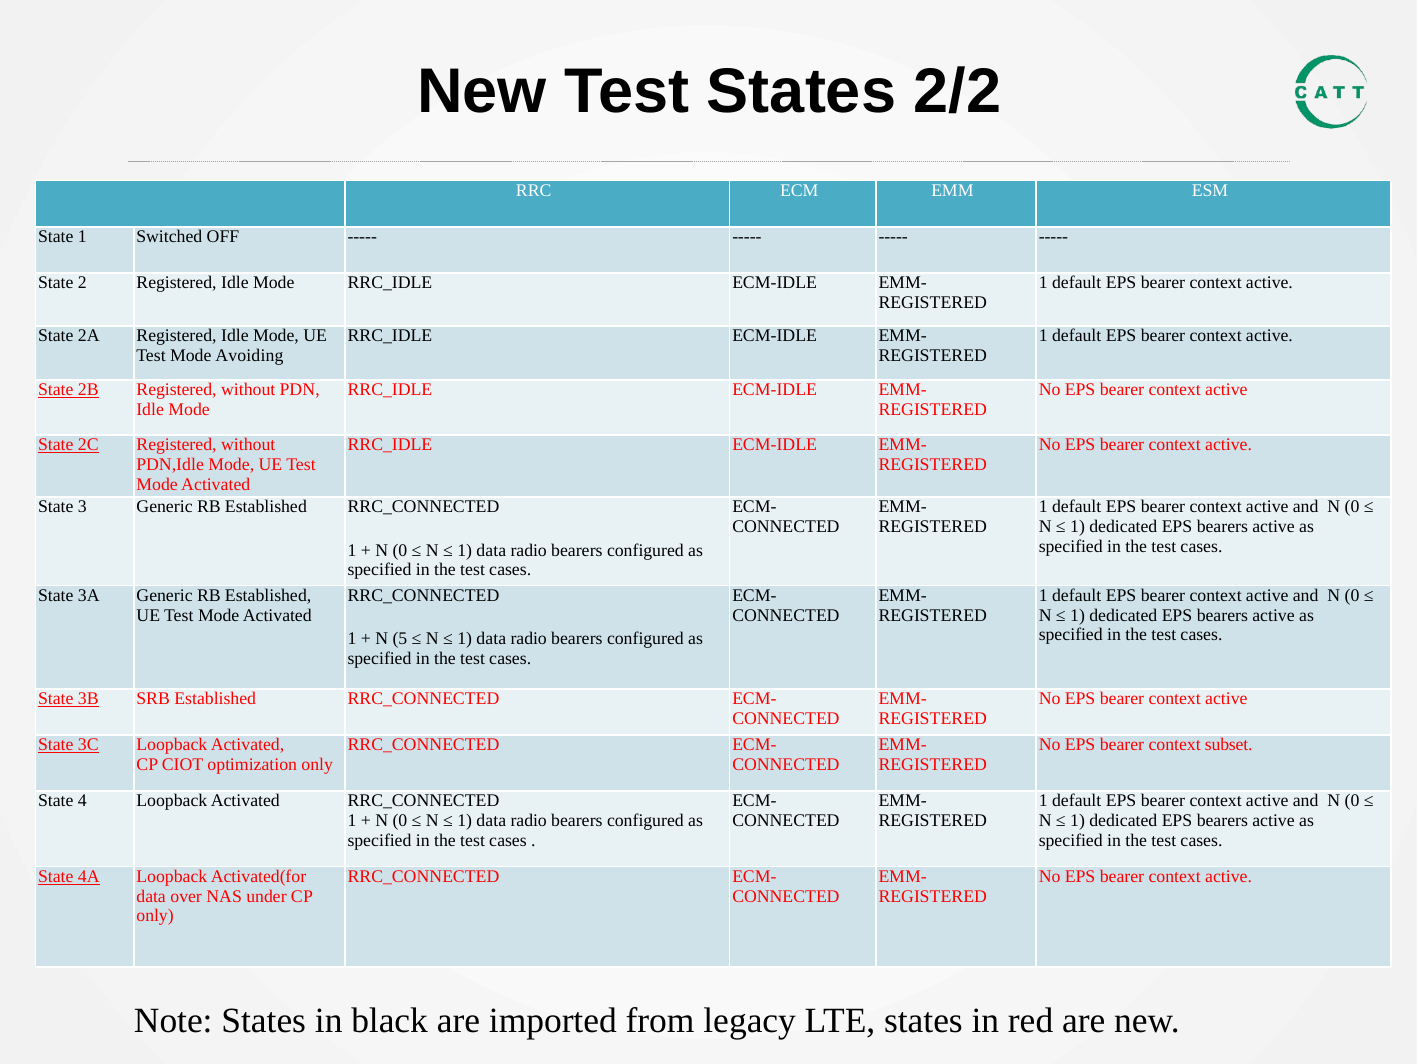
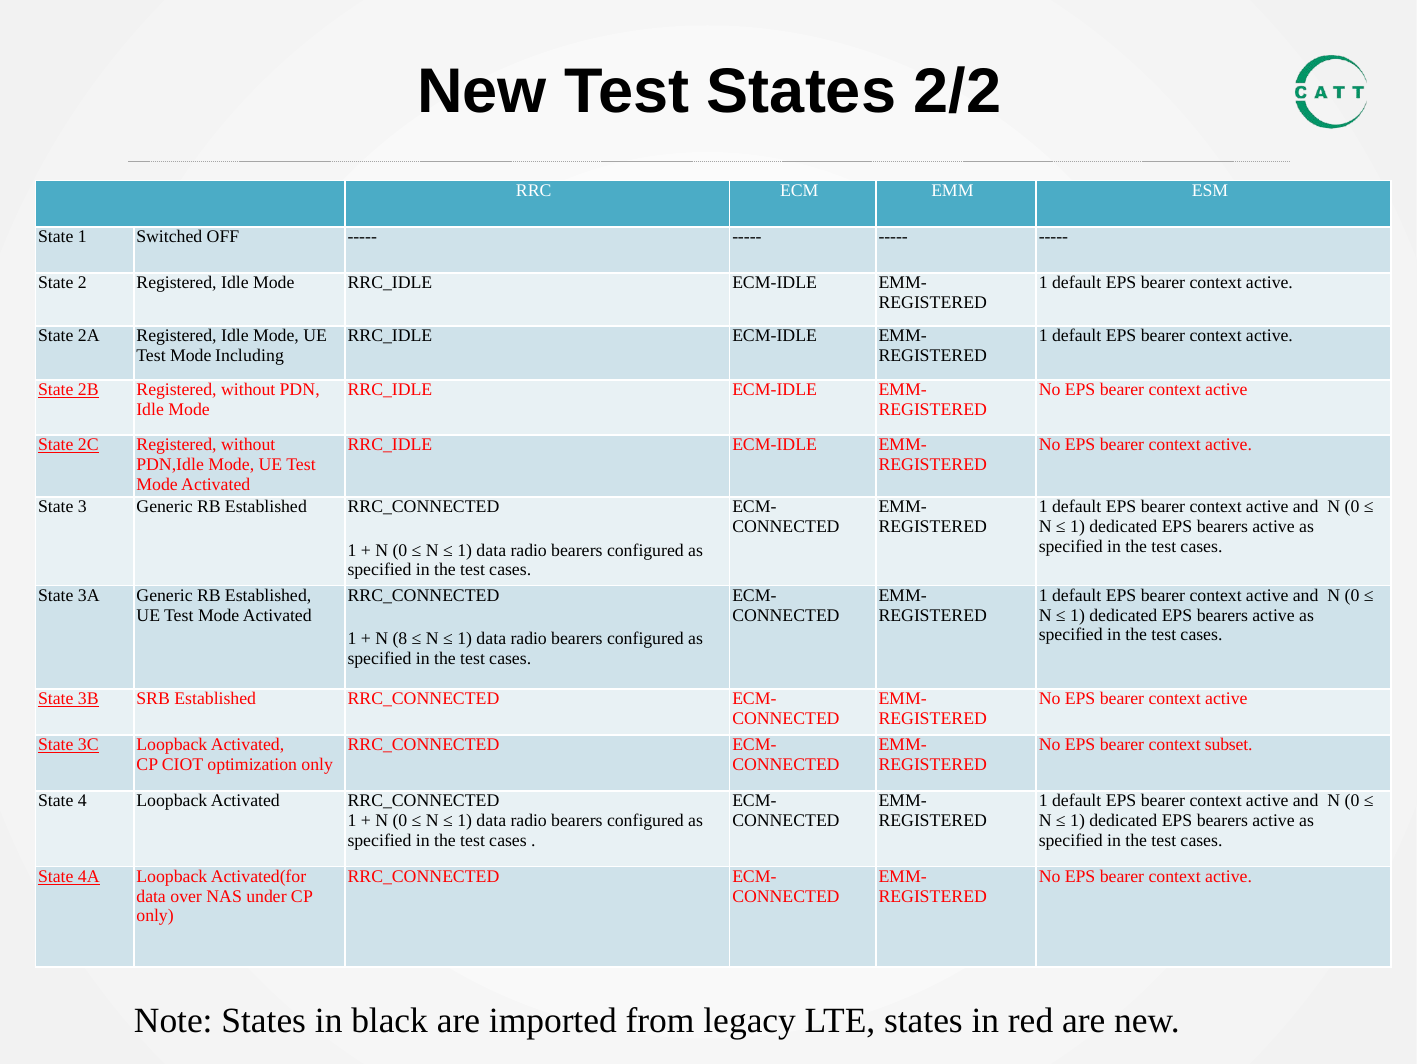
Avoiding: Avoiding -> Including (249, 356)
5: 5 -> 8 (400, 639)
